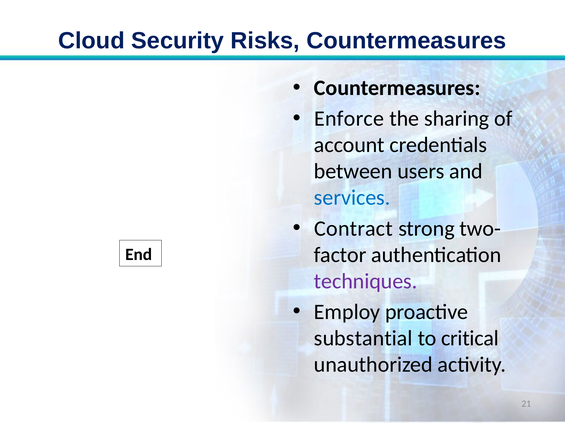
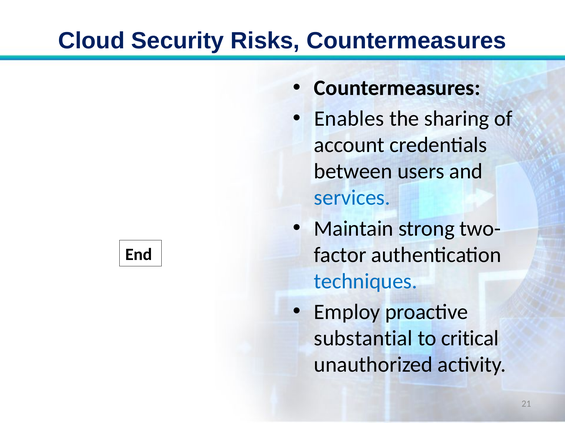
Enforce: Enforce -> Enables (349, 119)
Contract: Contract -> Maintain (354, 229)
techniques colour: purple -> blue (366, 282)
